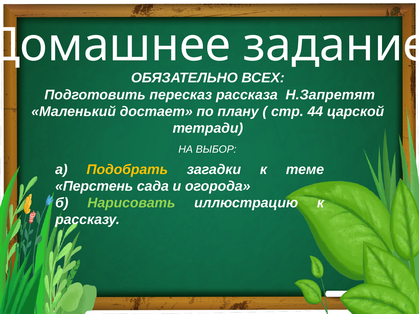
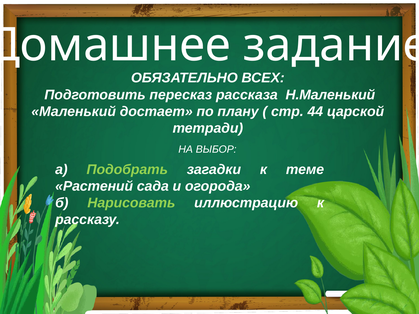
Н.Запретят: Н.Запретят -> Н.Маленький (330, 95)
Подобрать colour: yellow -> light green (127, 170)
Перстень: Перстень -> Растений (94, 186)
